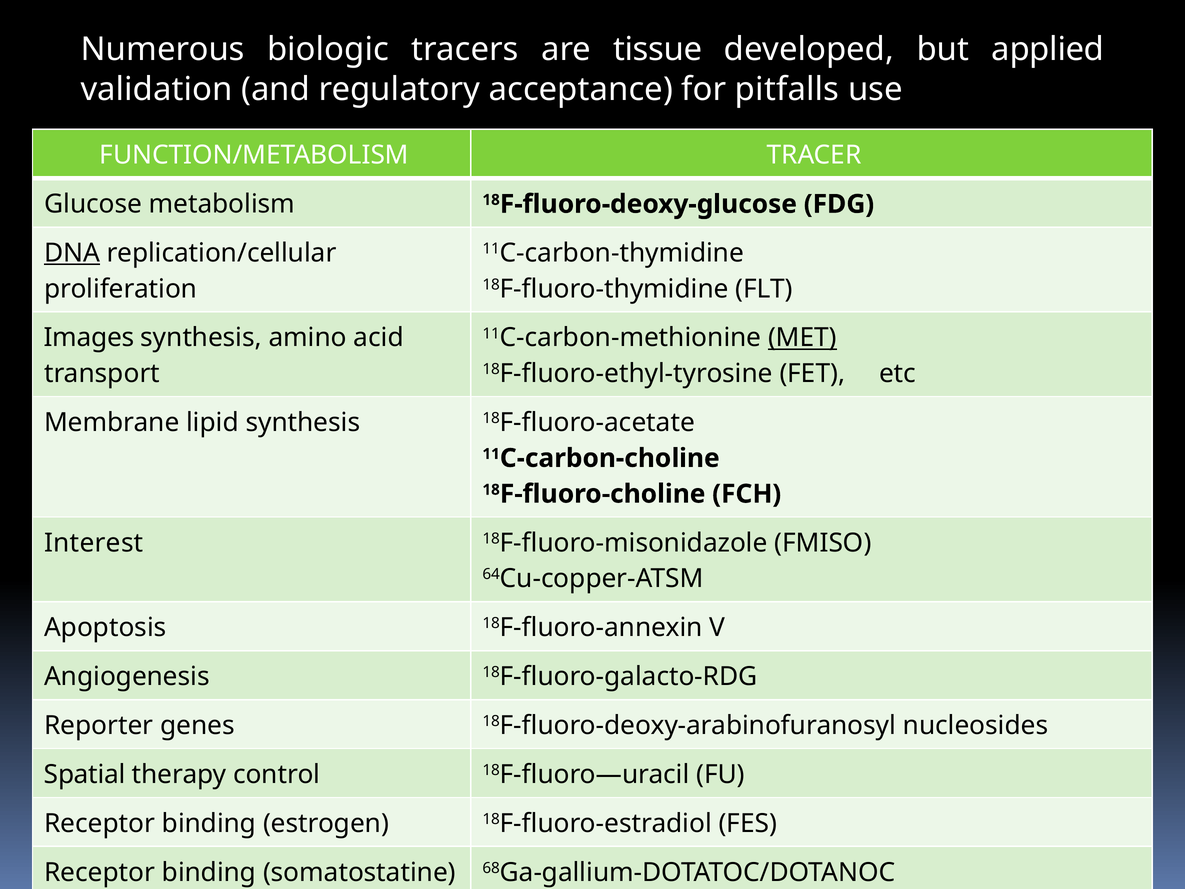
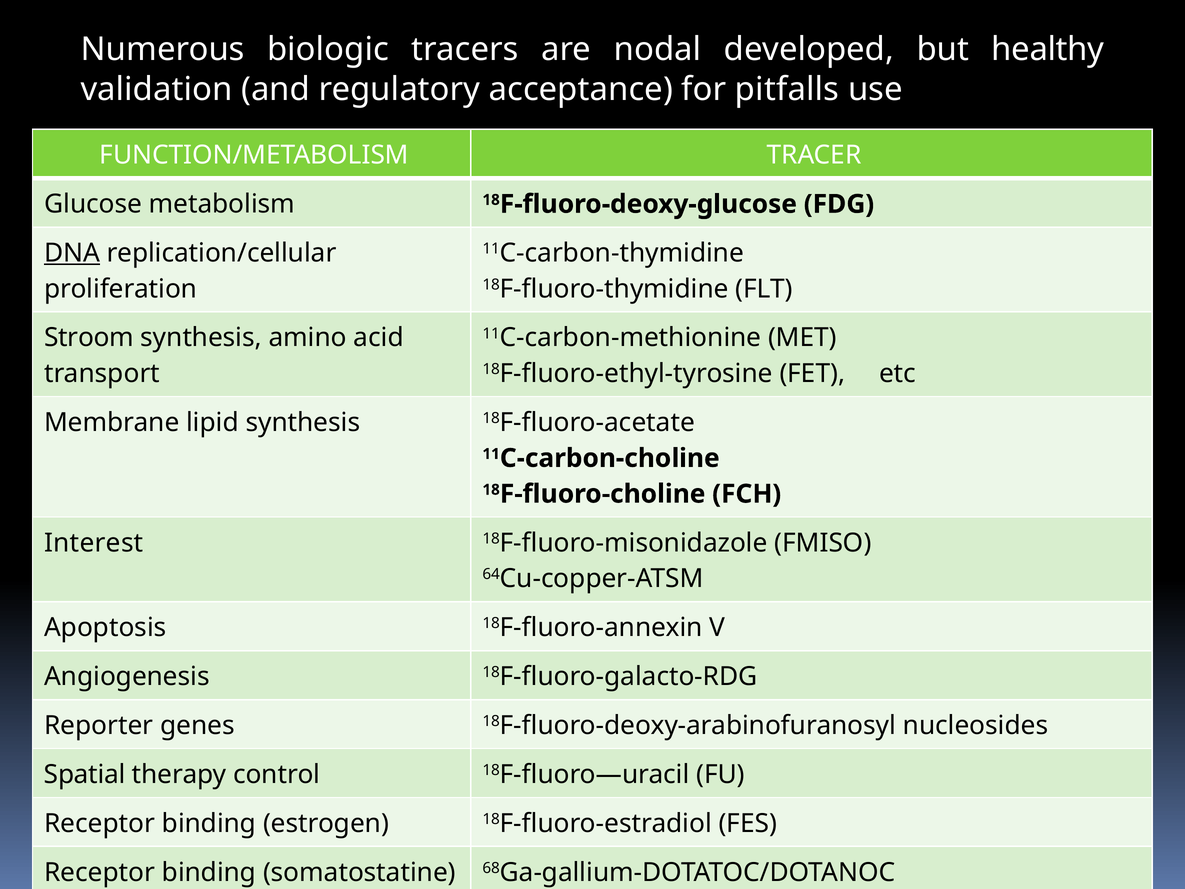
tissue: tissue -> nodal (658, 50)
applied: applied -> healthy (1048, 50)
MET underline: present -> none (802, 338)
Images: Images -> Stroom (89, 338)
